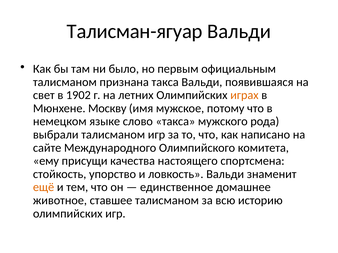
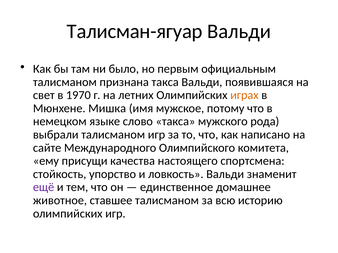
1902: 1902 -> 1970 (78, 95)
Москву: Москву -> Мишка (107, 109)
ещё colour: orange -> purple (44, 188)
